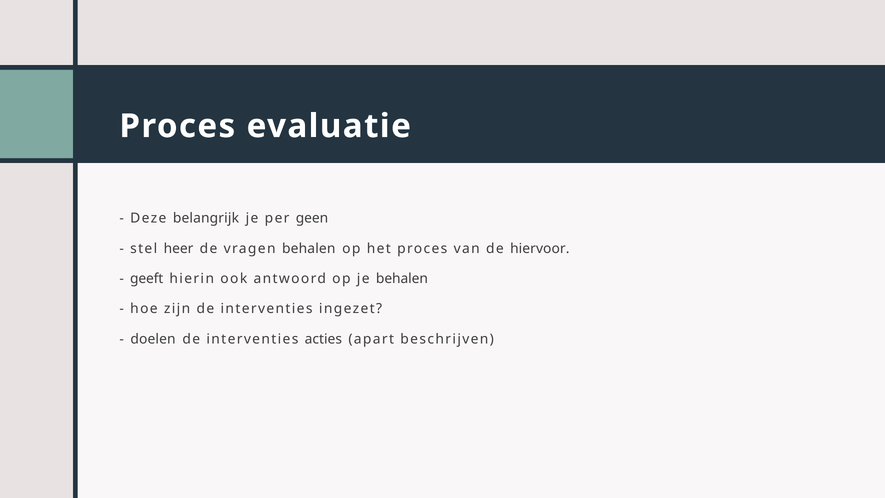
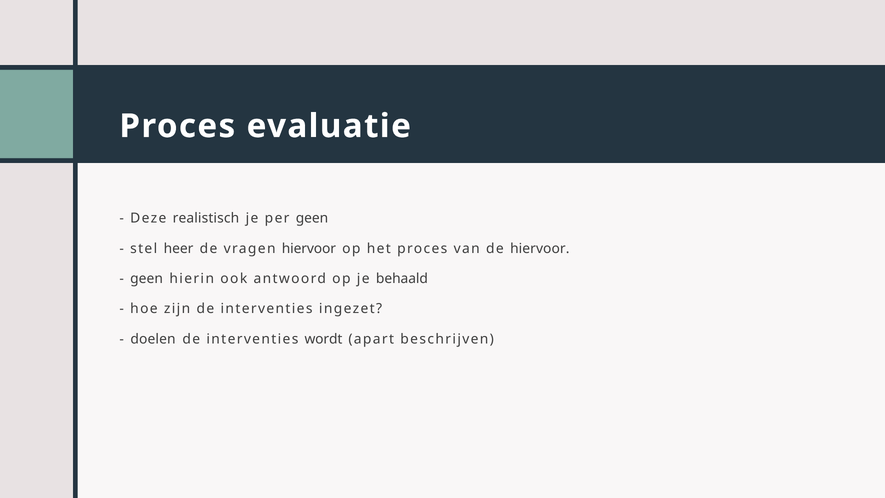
belangrijk: belangrijk -> realistisch (206, 218)
vragen behalen: behalen -> hiervoor (309, 248)
geeft: geeft -> geen (147, 279)
je behalen: behalen -> behaald (402, 279)
acties: acties -> wordt (323, 339)
